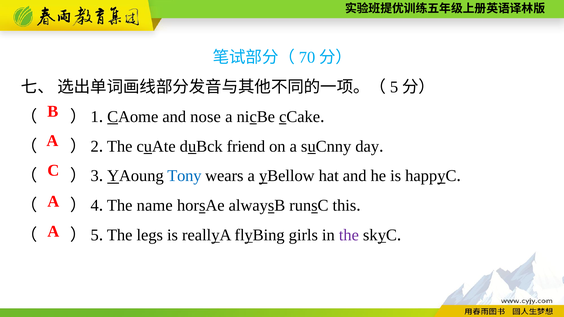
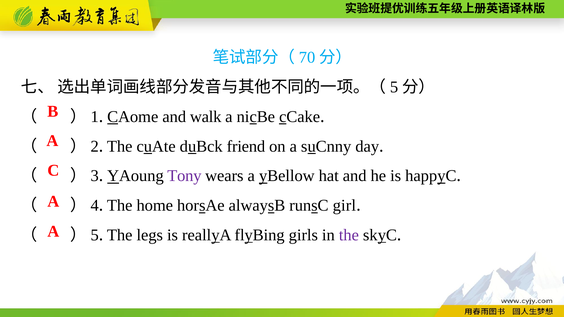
nose: nose -> walk (206, 117)
Tony colour: blue -> purple (184, 176)
name: name -> home (155, 206)
this: this -> girl (344, 206)
